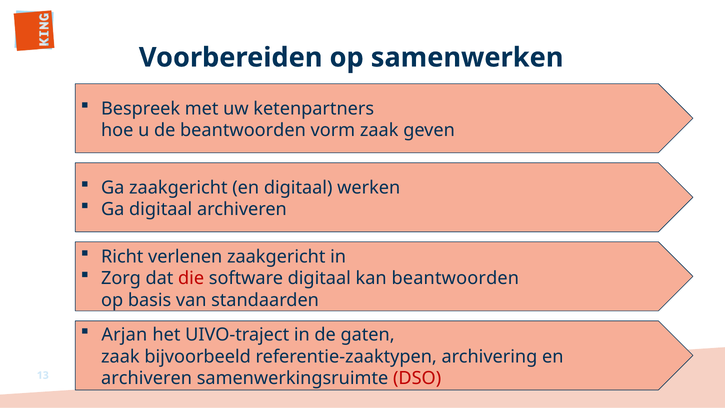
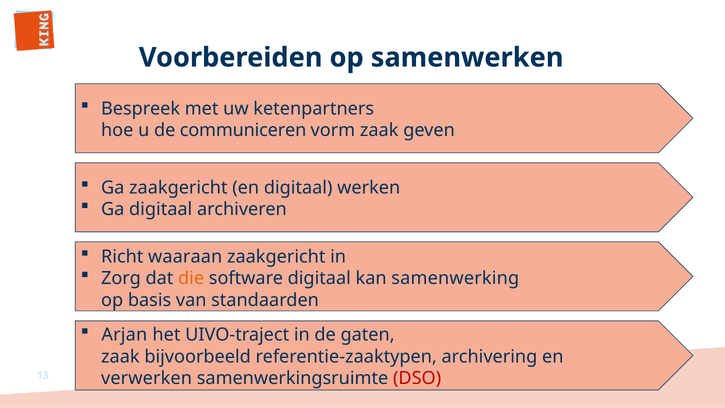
de beantwoorden: beantwoorden -> communiceren (243, 130)
verlenen: verlenen -> waaraan (185, 257)
die colour: red -> orange (191, 278)
kan beantwoorden: beantwoorden -> samenwerking (455, 278)
archiveren: archiveren -> verwerken (147, 378)
